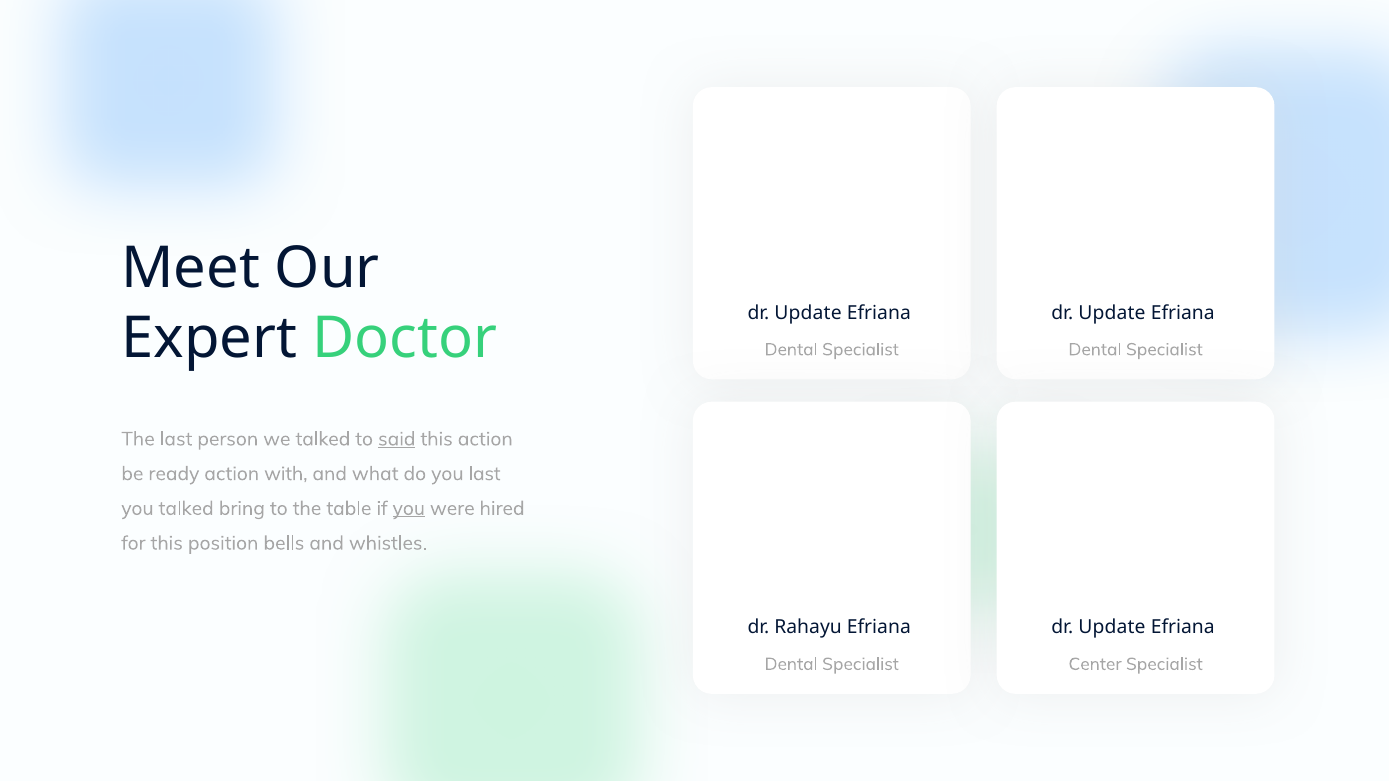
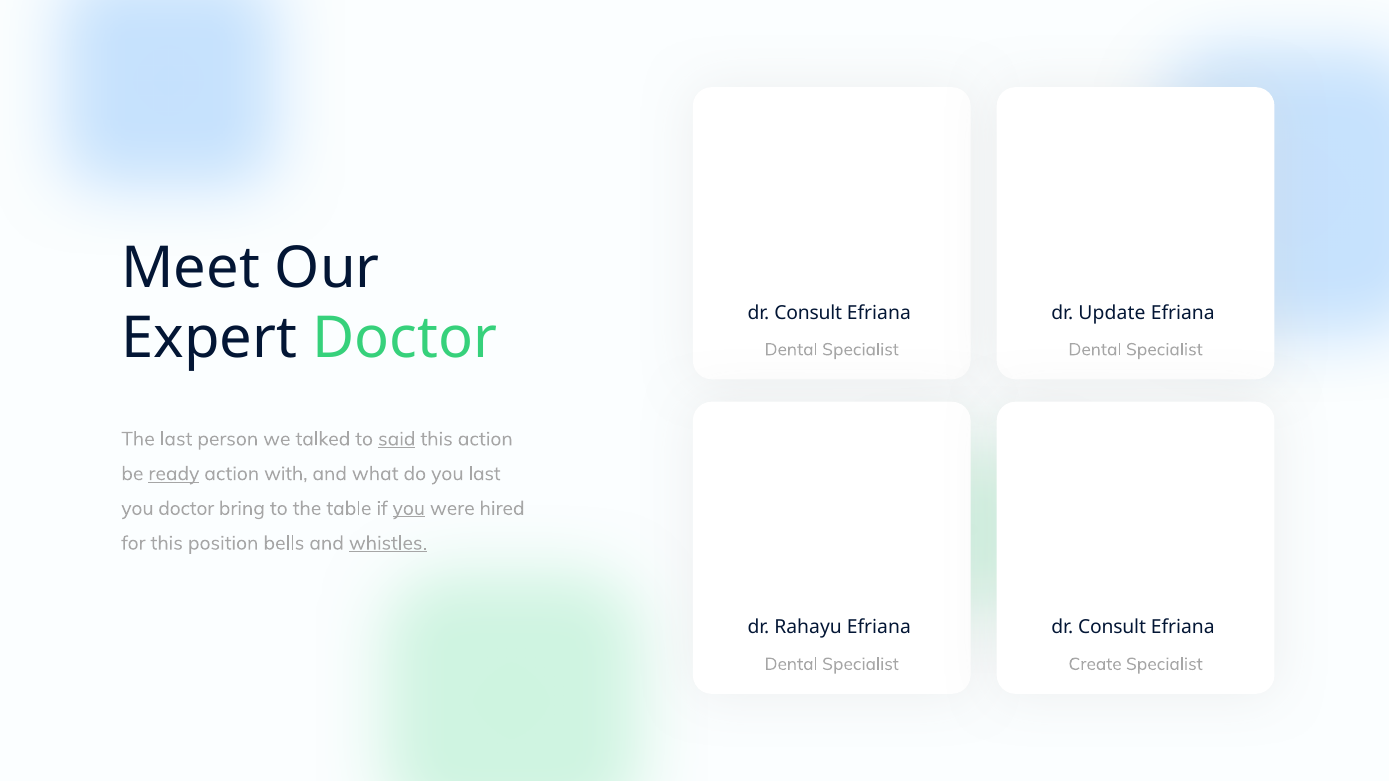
Update: Update -> Consult (808, 313)
ready underline: none -> present (174, 474)
you talked: talked -> doctor (186, 509)
whistles underline: none -> present (388, 543)
Update: Update -> Consult (1112, 628)
Center: Center -> Create (1095, 664)
